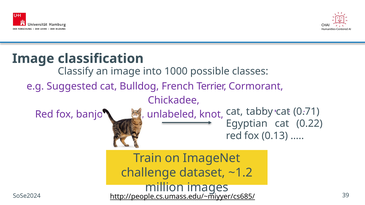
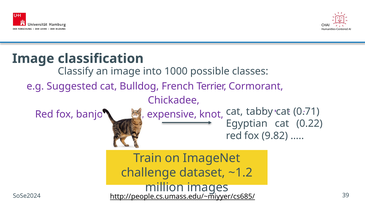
unlabeled: unlabeled -> expensive (172, 114)
0.13: 0.13 -> 9.82 (275, 136)
